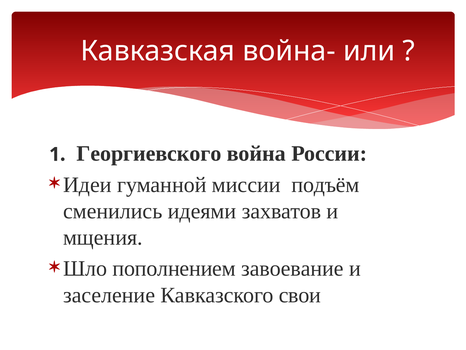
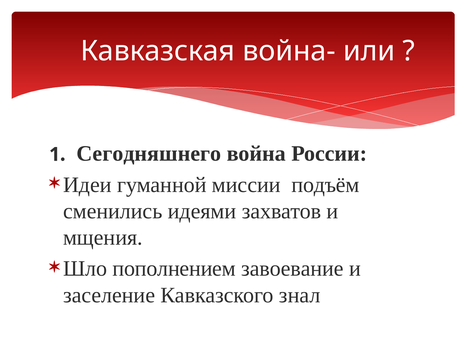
Георгиевского: Георгиевского -> Сегодняшнего (149, 153)
свои: свои -> знал (300, 295)
